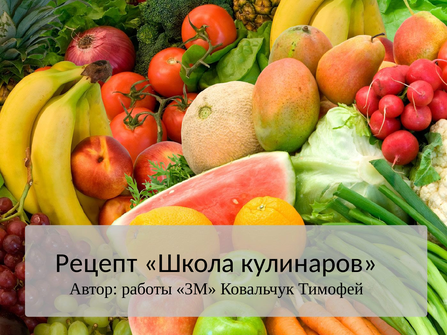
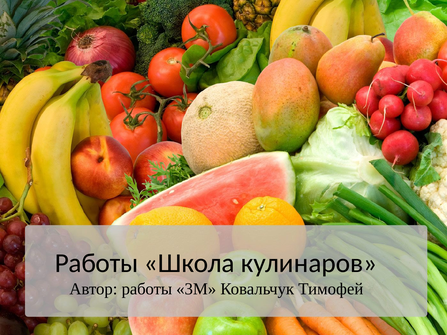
Рецепт: Рецепт -> Работы (96, 263)
